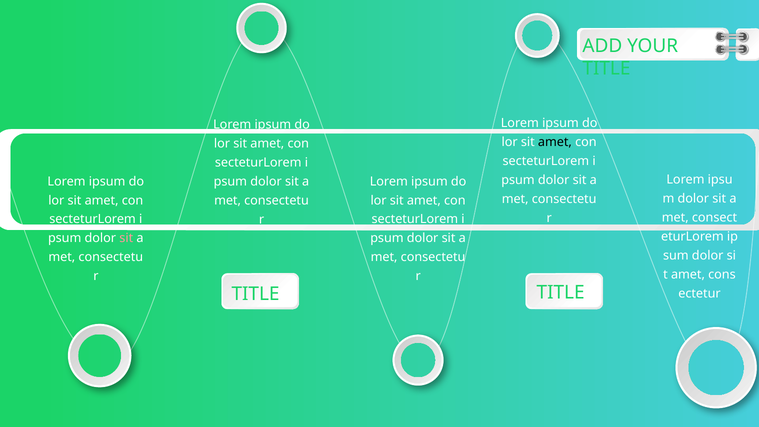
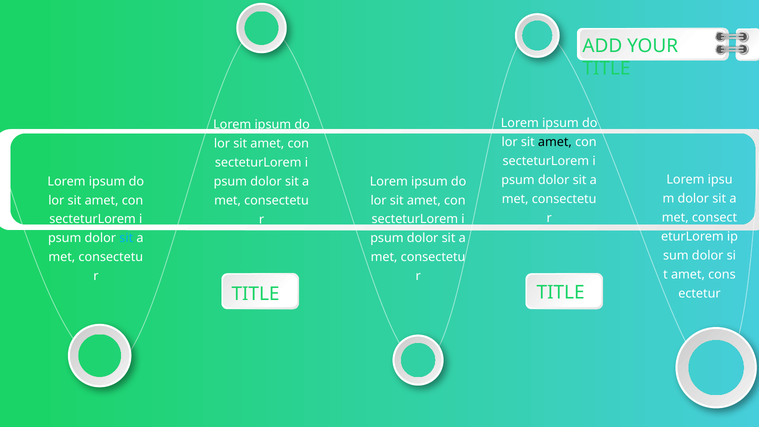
sit colour: pink -> light blue (126, 238)
